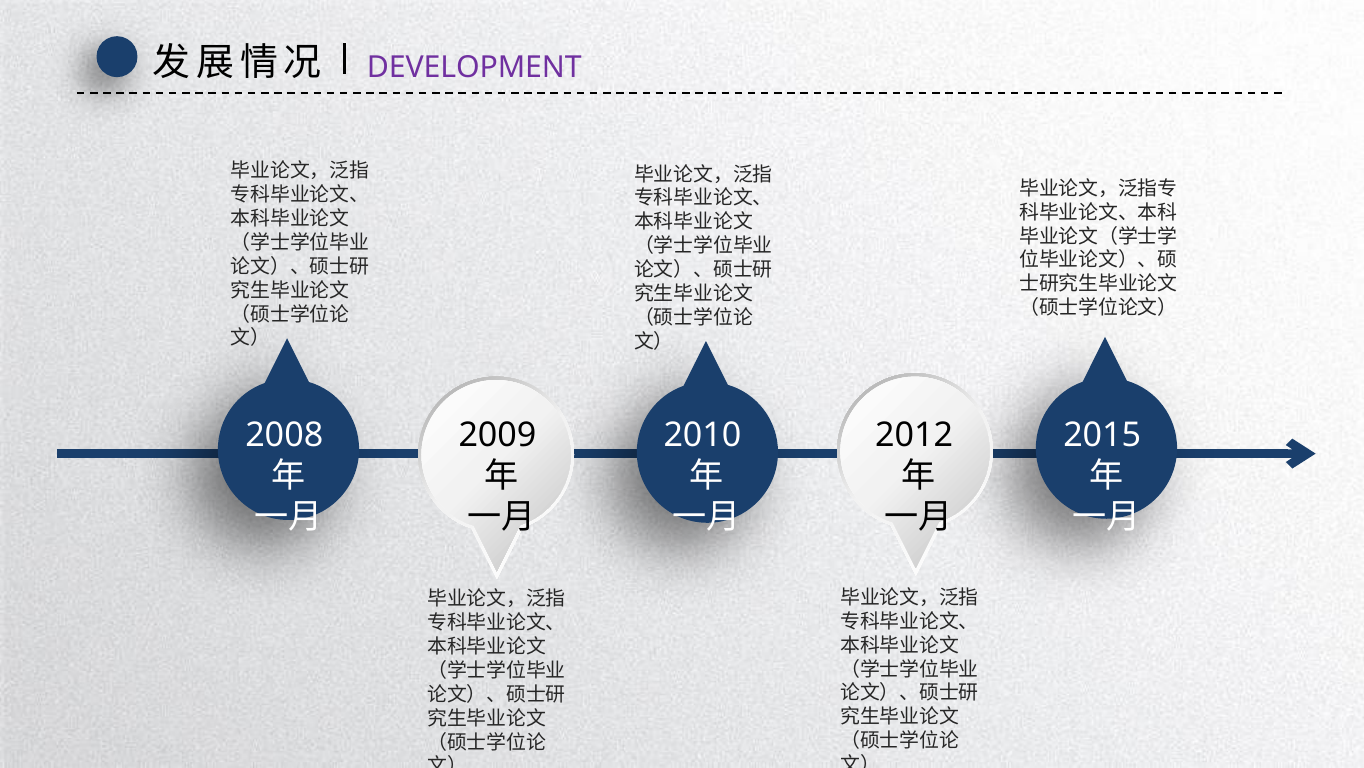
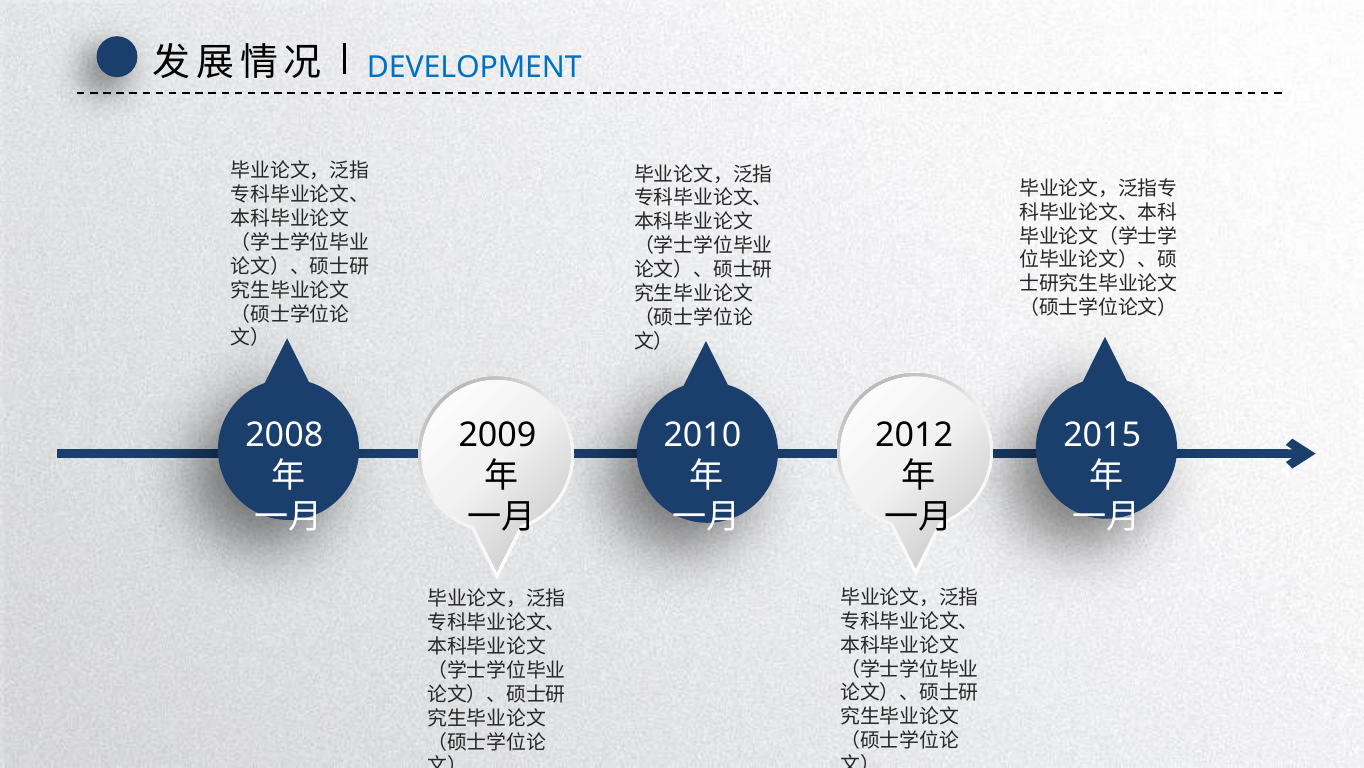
DEVELOPMENT colour: purple -> blue (474, 67)
